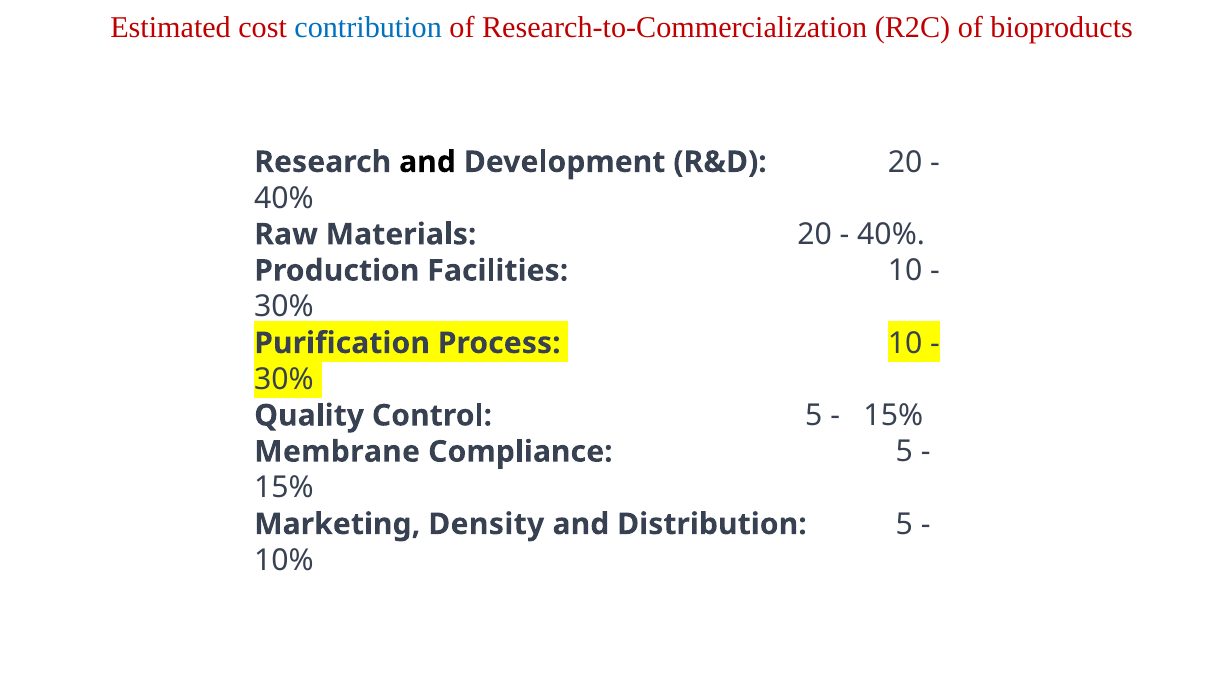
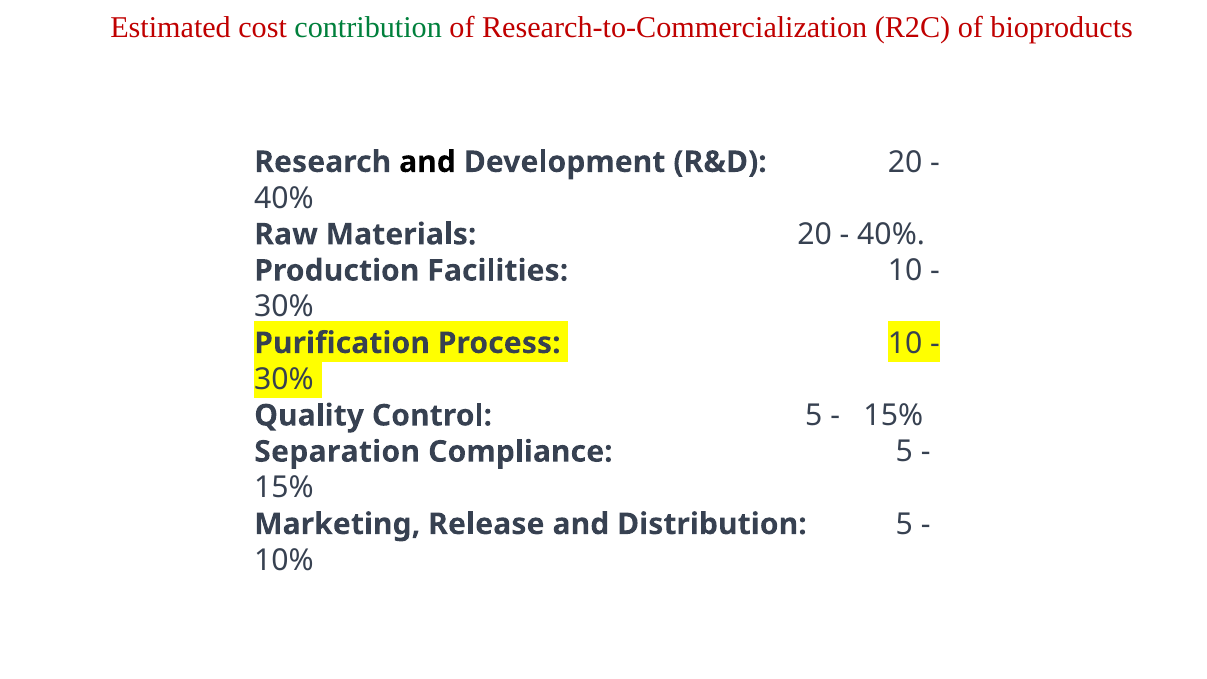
contribution colour: blue -> green (368, 28)
Membrane: Membrane -> Separation (337, 452)
Density: Density -> Release (486, 524)
